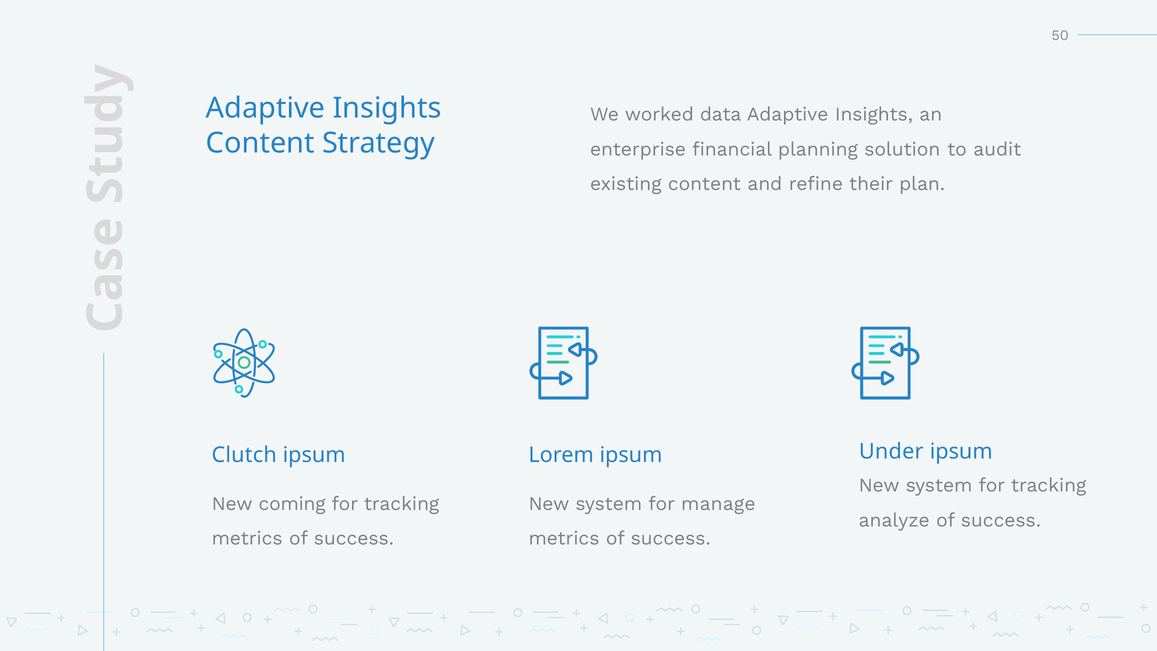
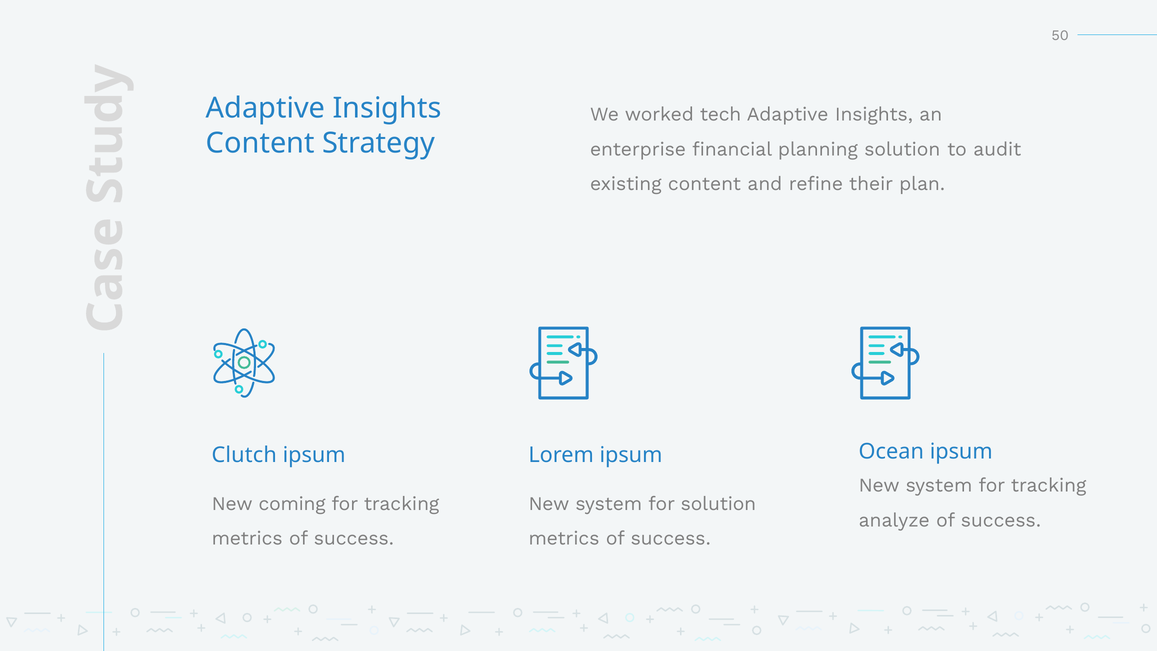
data: data -> tech (721, 115)
Under: Under -> Ocean (891, 452)
for manage: manage -> solution (718, 504)
